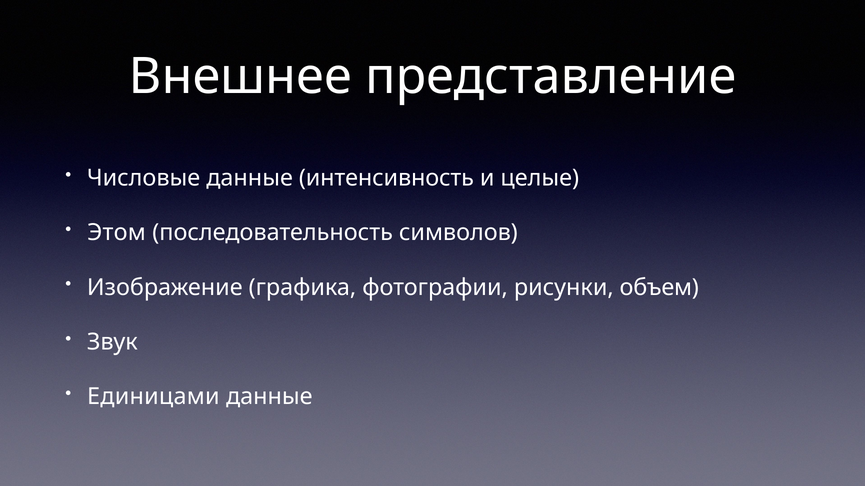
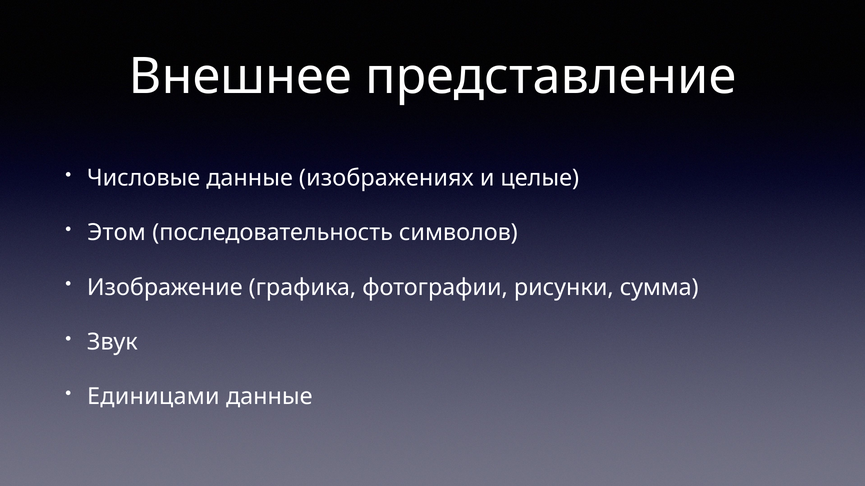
интенсивность: интенсивность -> изображениях (386, 178)
объем: объем -> сумма (659, 288)
